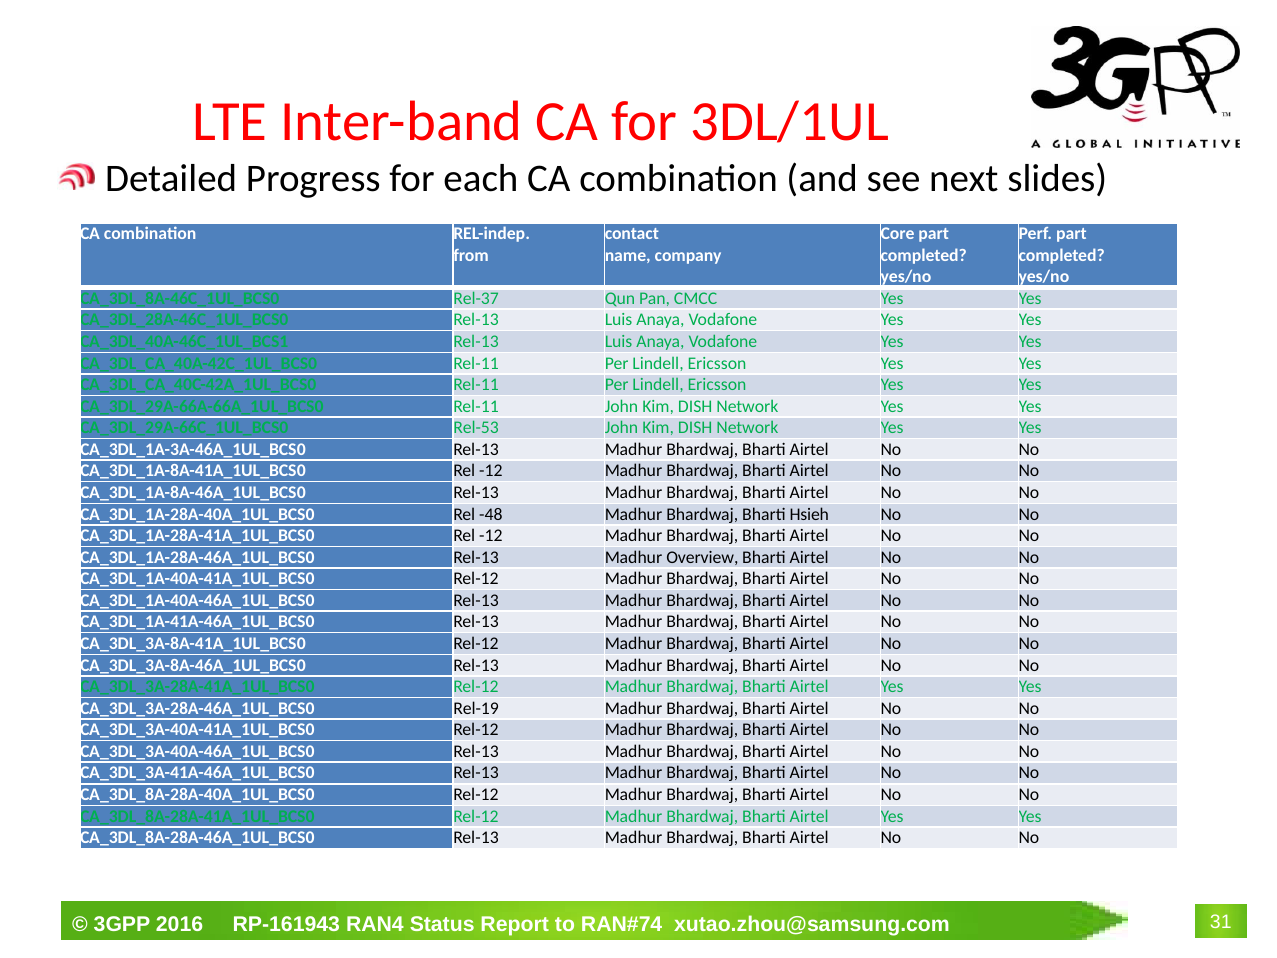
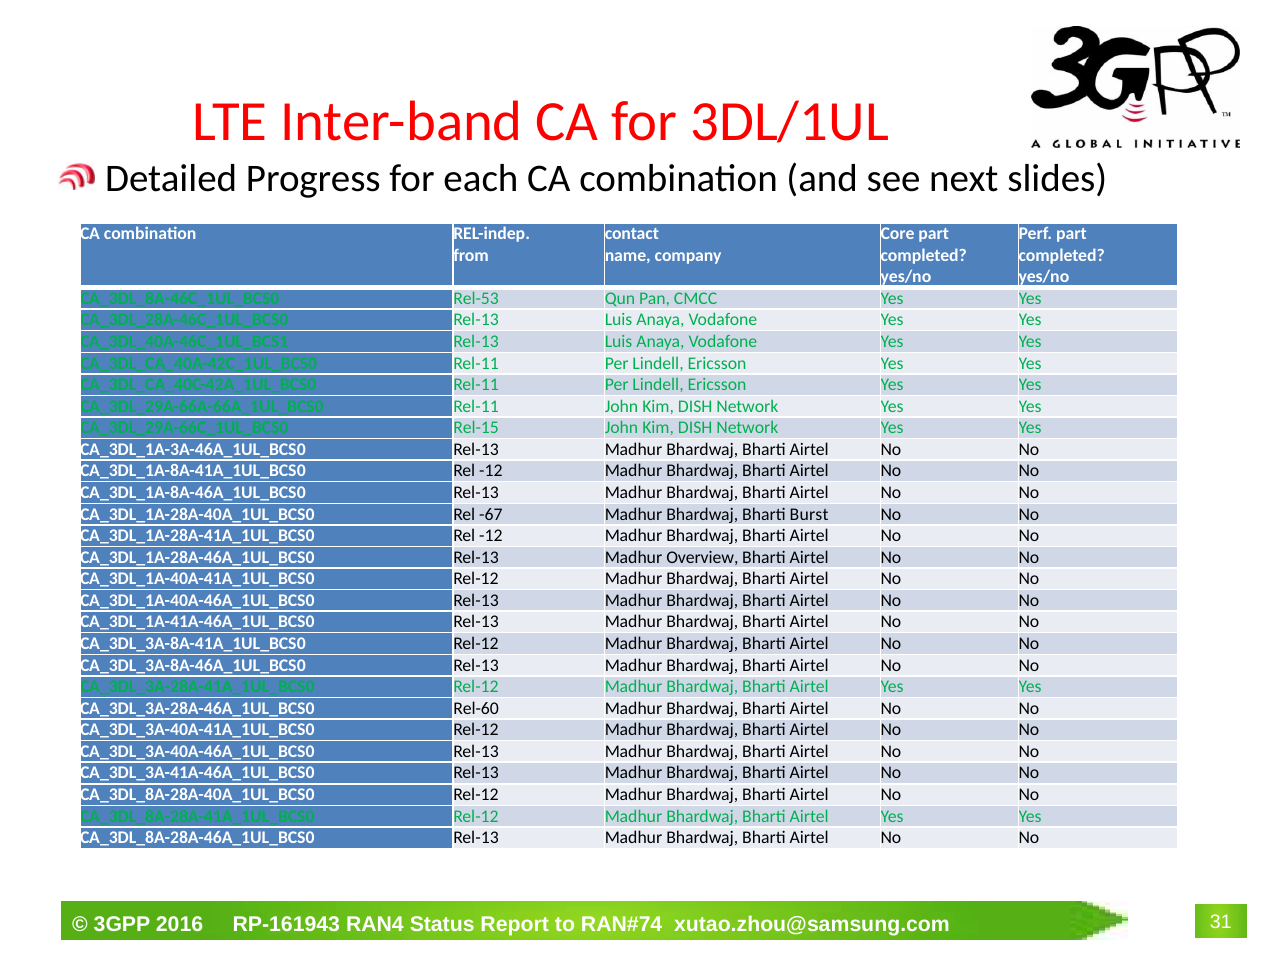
Rel-37: Rel-37 -> Rel-53 (476, 298)
Rel-53: Rel-53 -> Rel-15 (476, 428)
-48: -48 -> -67 (491, 514)
Hsieh: Hsieh -> Burst (809, 514)
Rel-19: Rel-19 -> Rel-60 (476, 708)
